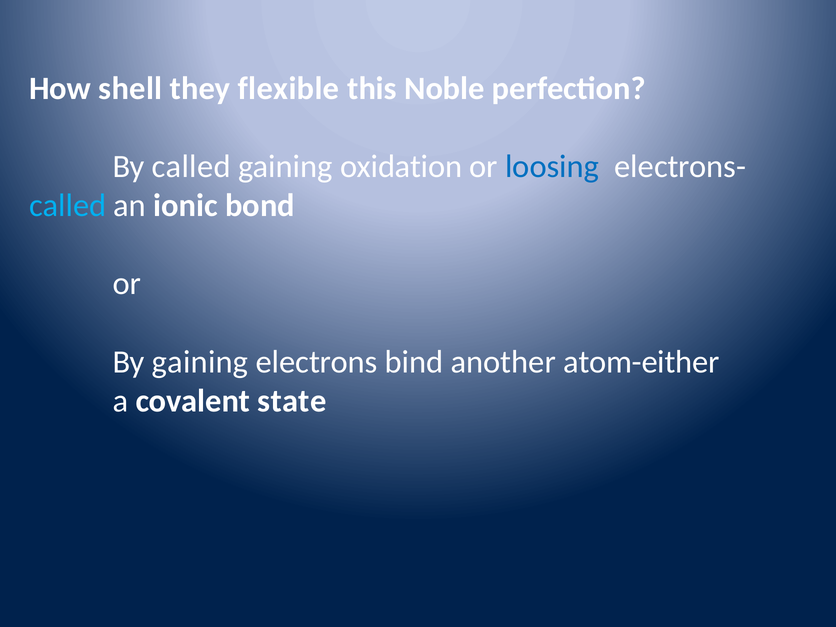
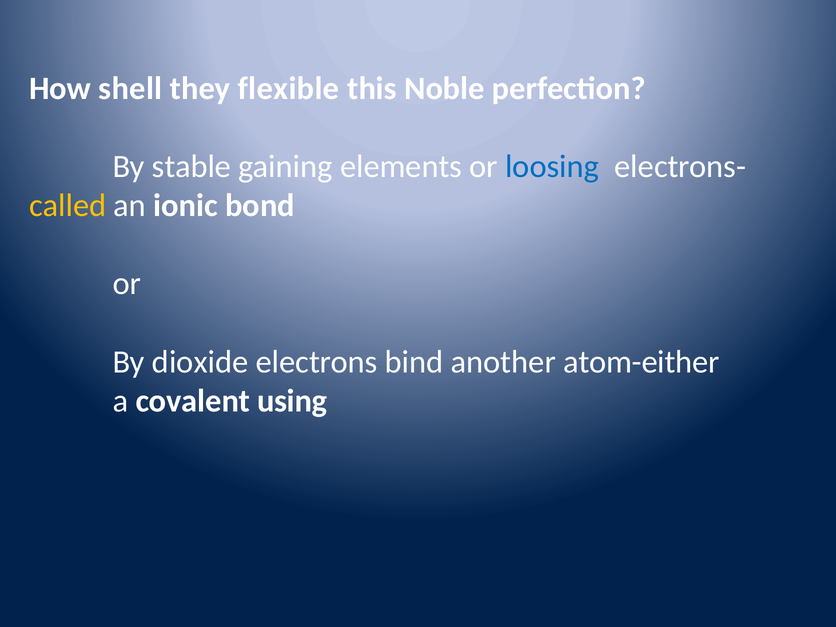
By called: called -> stable (192, 167)
oxidation: oxidation -> elements (401, 167)
called colour: light blue -> yellow (68, 206)
By gaining: gaining -> dioxide (200, 362)
state: state -> using (292, 401)
